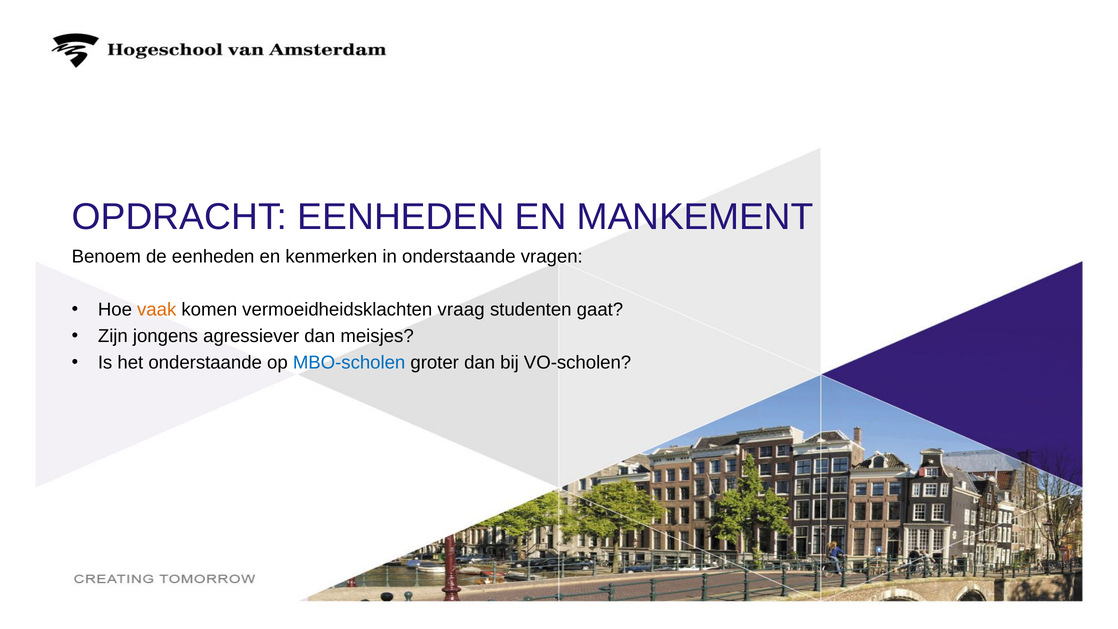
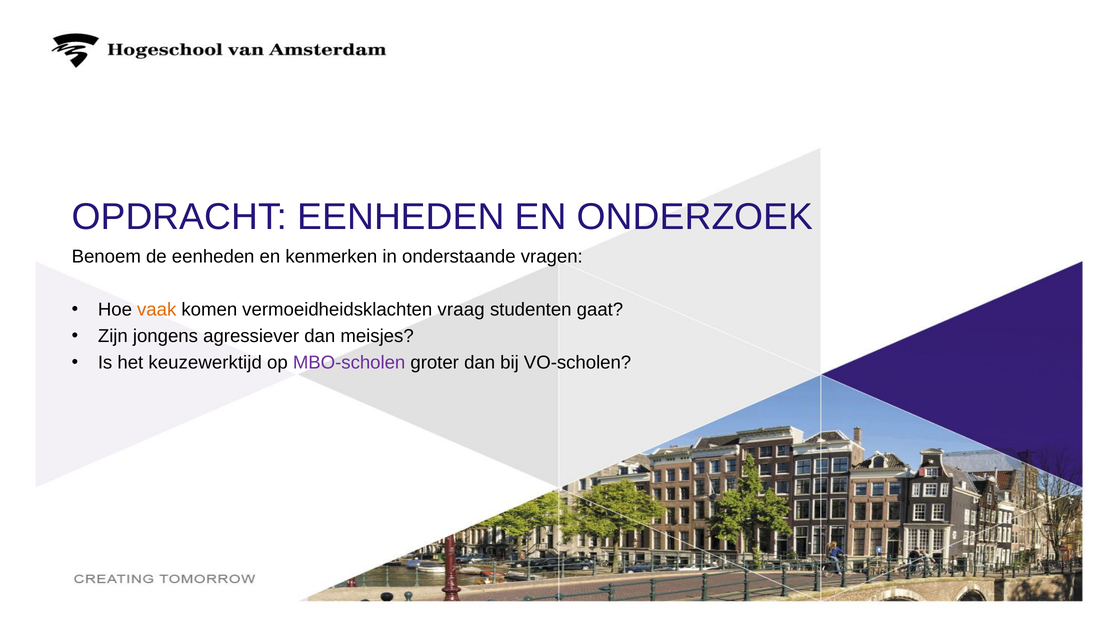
MANKEMENT: MANKEMENT -> ONDERZOEK (695, 217)
het onderstaande: onderstaande -> keuzewerktijd (205, 363)
MBO-scholen colour: blue -> purple (349, 363)
